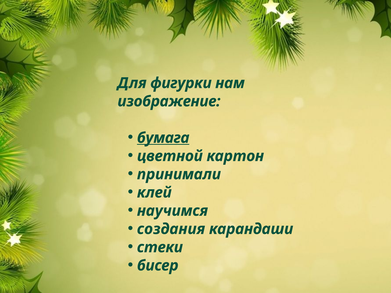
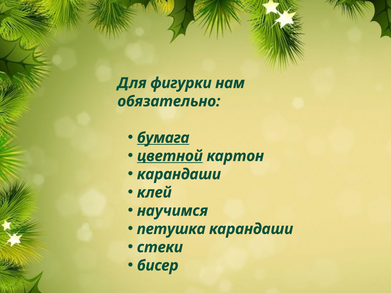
изображение: изображение -> обязательно (169, 101)
цветной underline: none -> present (170, 156)
принимали: принимали -> карандаши (179, 174)
создания: создания -> петушка (171, 229)
